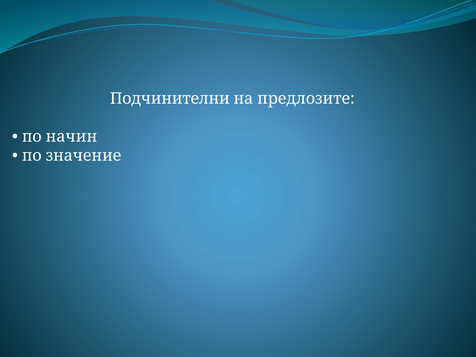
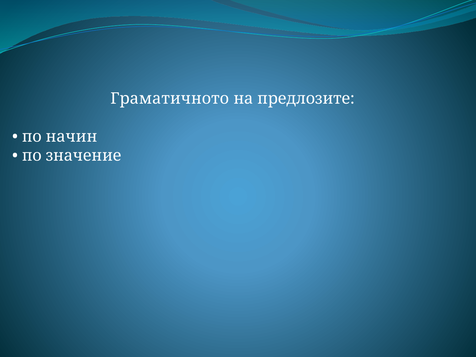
Подчинителни: Подчинителни -> Граматичното (170, 98)
